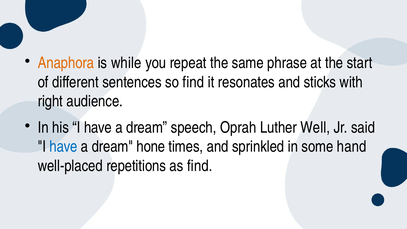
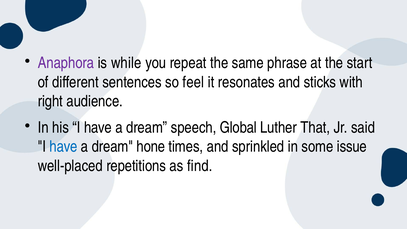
Anaphora colour: orange -> purple (66, 63)
so find: find -> feel (193, 82)
Oprah: Oprah -> Global (238, 128)
Well: Well -> That (315, 128)
hand: hand -> issue (352, 147)
